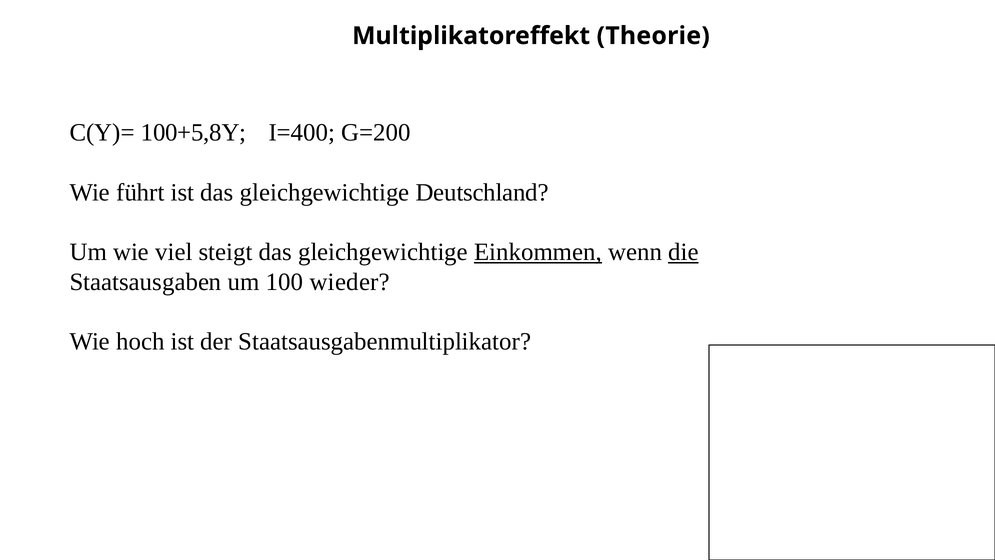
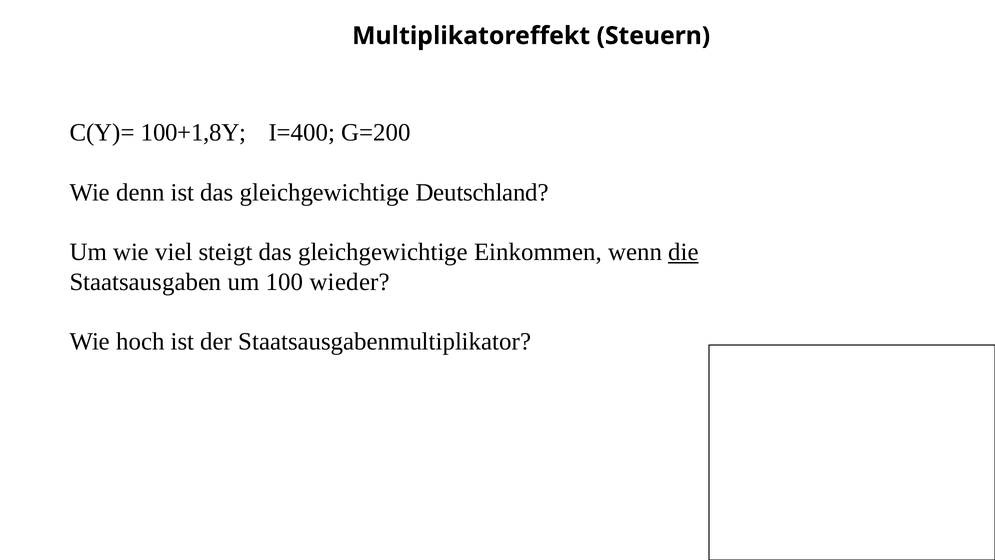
Theorie: Theorie -> Steuern (653, 36)
100+5,8Y: 100+5,8Y -> 100+1,8Y (194, 133)
führt: führt -> denn (140, 192)
Einkommen underline: present -> none (538, 252)
